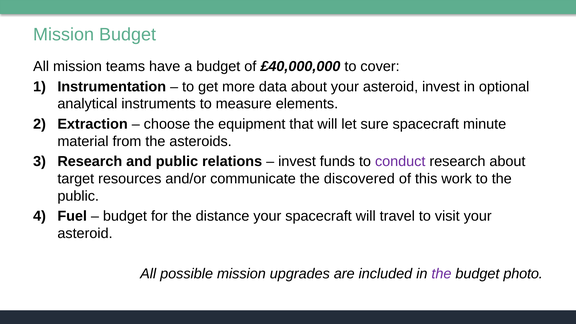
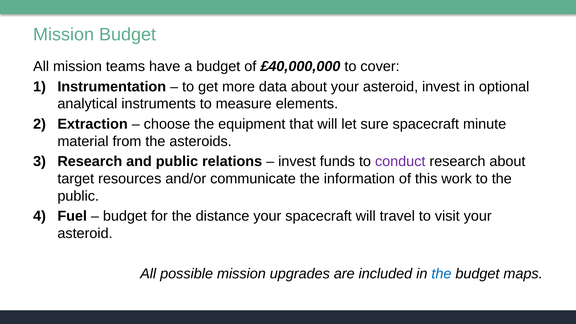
discovered: discovered -> information (359, 179)
the colour: purple -> blue (441, 274)
photo: photo -> maps (523, 274)
